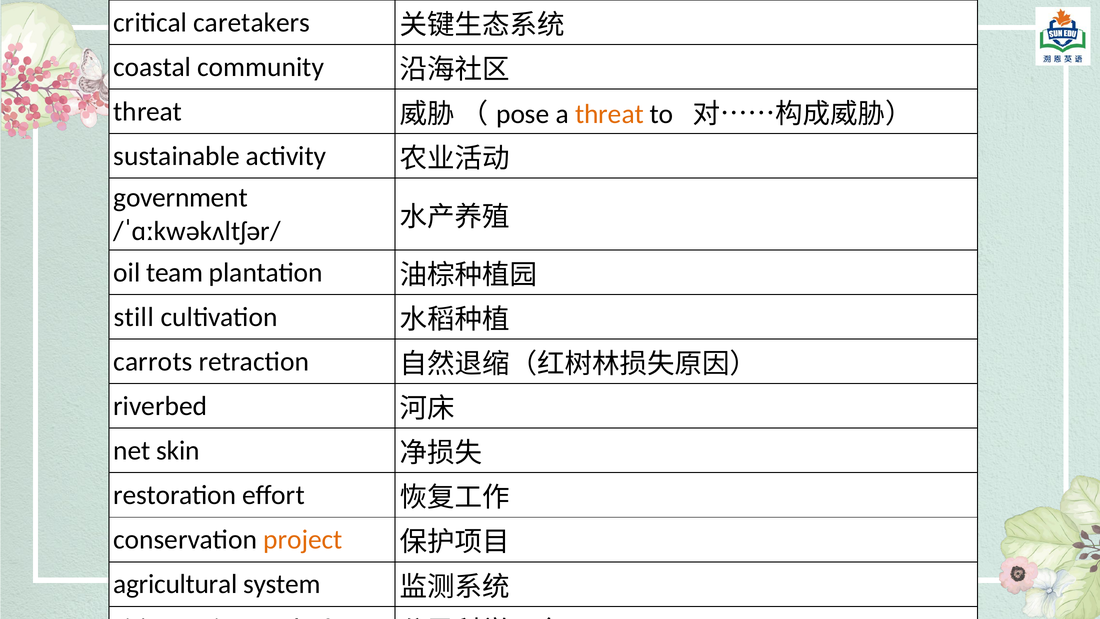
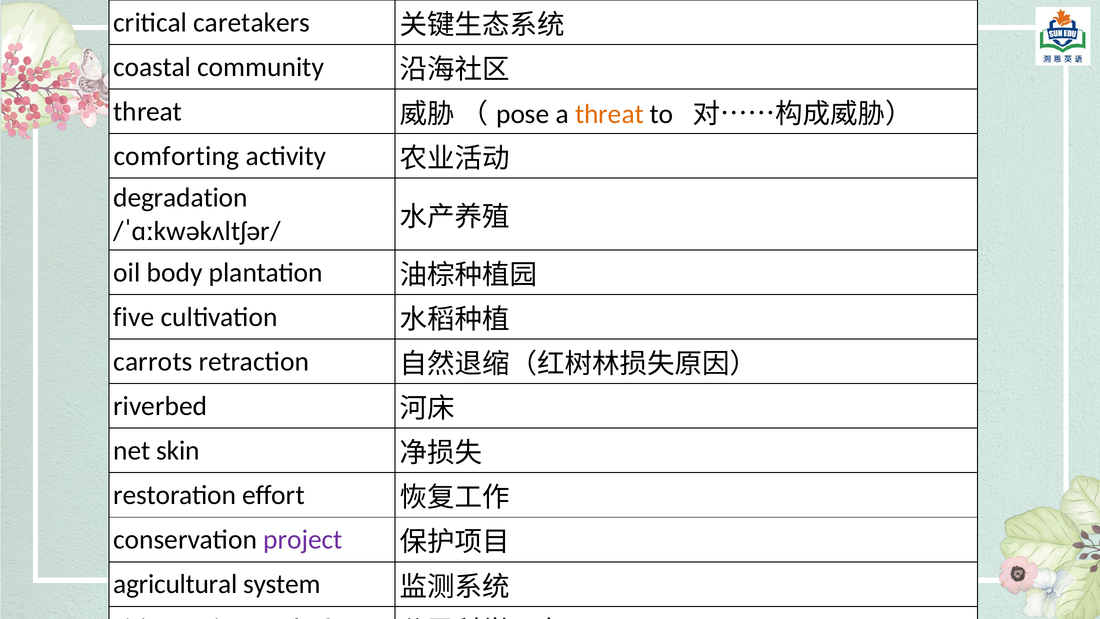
sustainable: sustainable -> comforting (176, 156)
government: government -> degradation (181, 197)
team: team -> body (175, 272)
still: still -> five (134, 317)
project colour: orange -> purple (303, 540)
